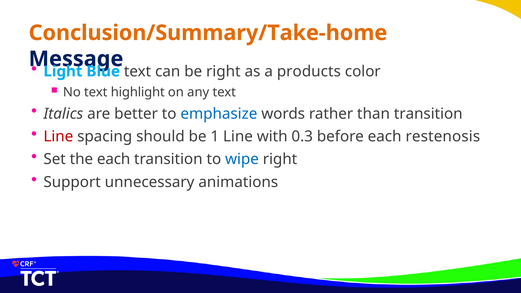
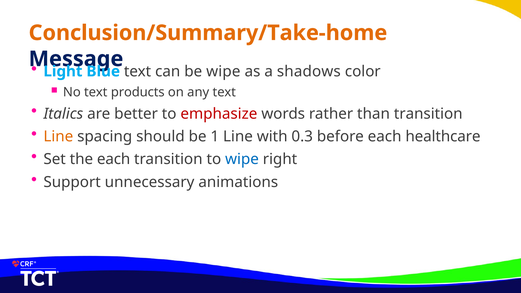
be right: right -> wipe (223, 71)
products: products -> shadows (309, 71)
highlight: highlight -> products (138, 92)
emphasize colour: blue -> red (219, 114)
Line colour: red -> orange (58, 137)
restenosis: restenosis -> healthcare (443, 137)
